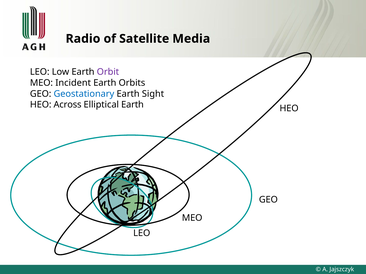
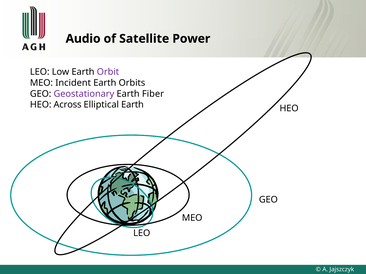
Radio: Radio -> Audio (83, 39)
Media: Media -> Power (191, 39)
Geostationary colour: blue -> purple (84, 94)
Sight: Sight -> Fiber (153, 94)
